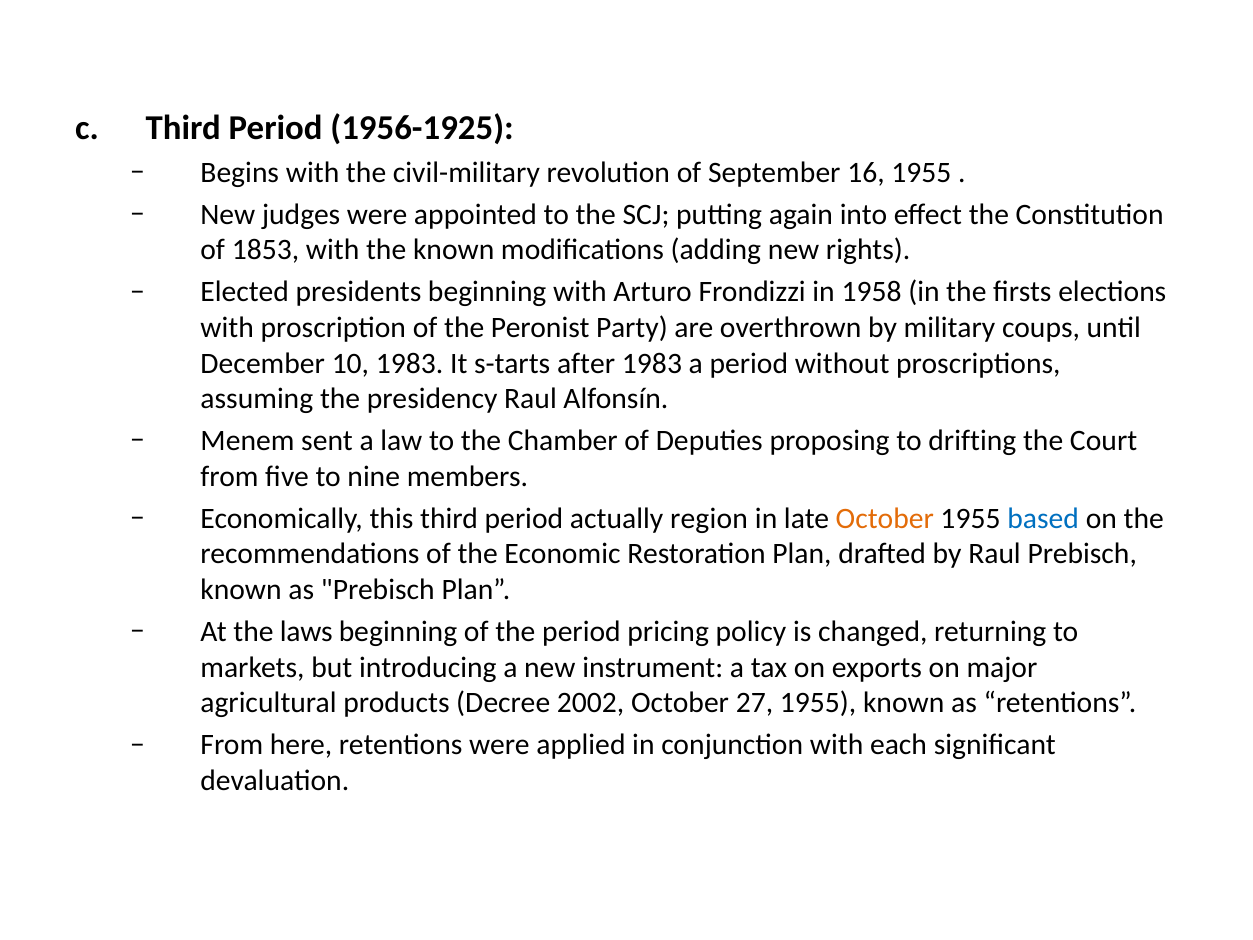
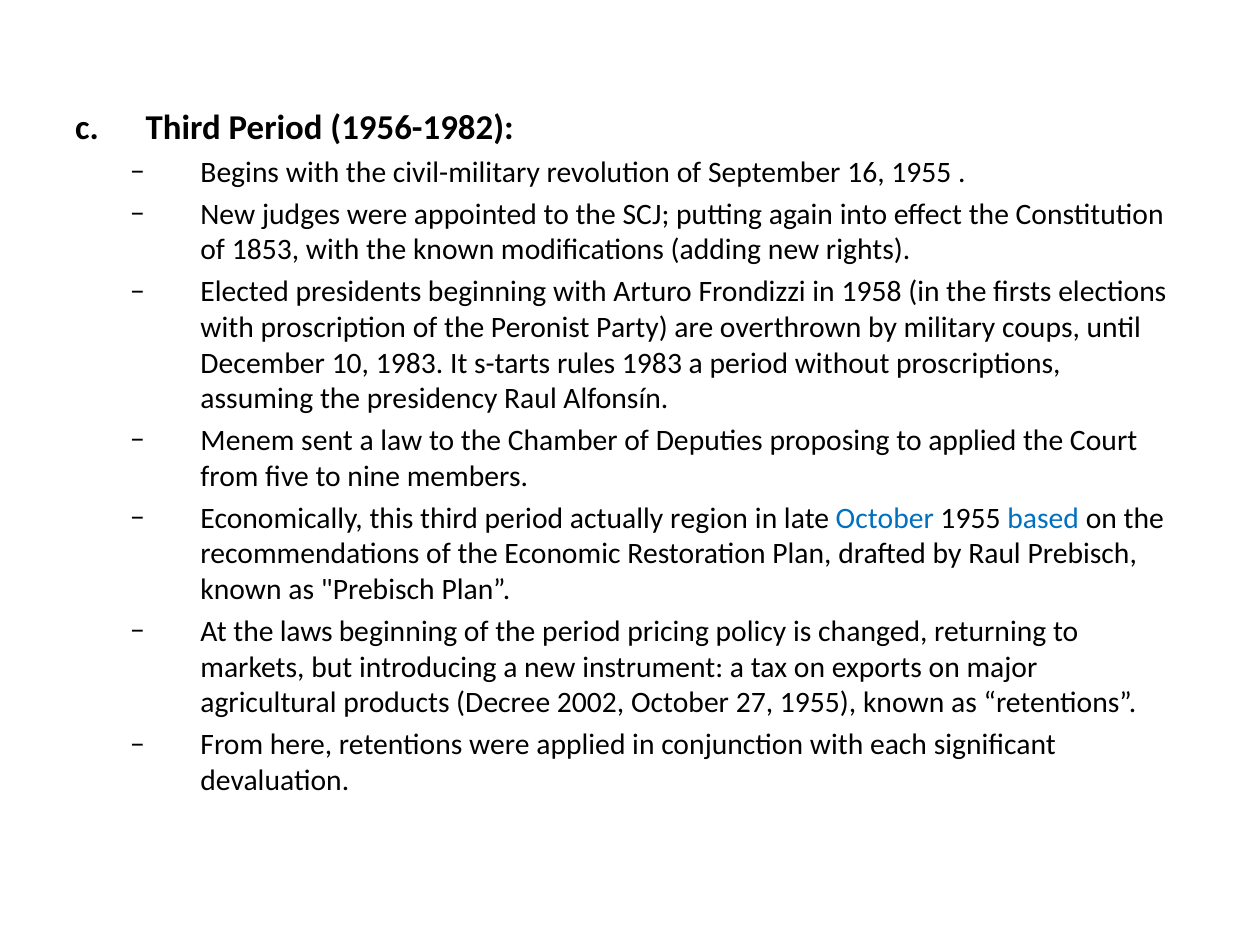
1956-1925: 1956-1925 -> 1956-1982 (422, 127)
after: after -> rules (586, 363)
to drifting: drifting -> applied (972, 441)
October colour: orange -> blue (885, 518)
